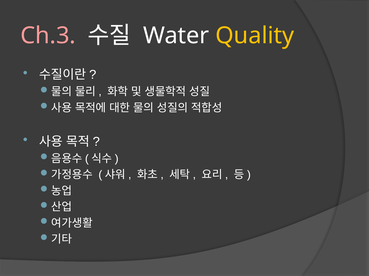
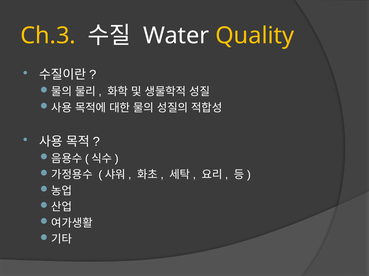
Ch.3 colour: pink -> yellow (48, 36)
